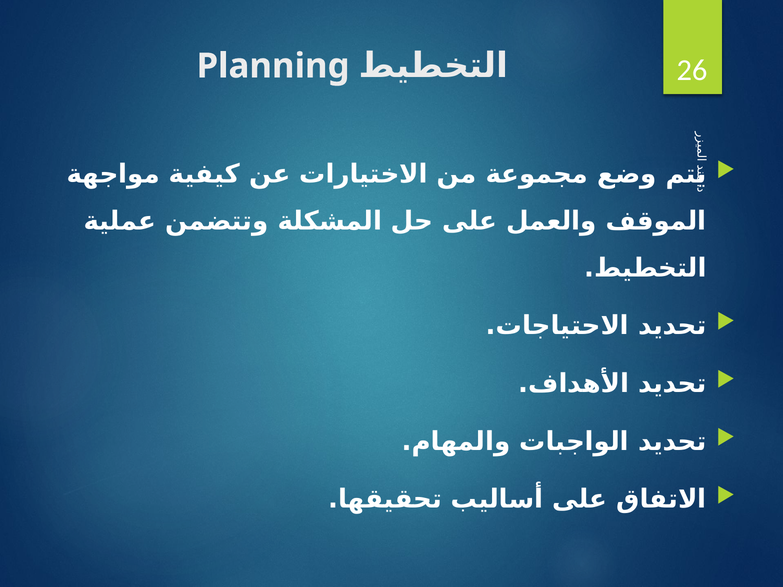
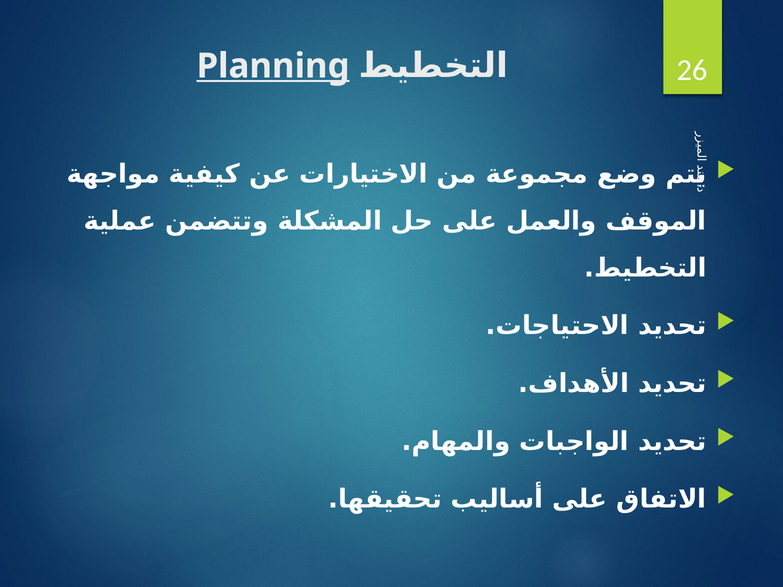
Planning underline: none -> present (273, 66)
